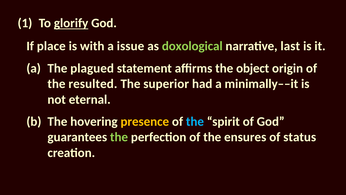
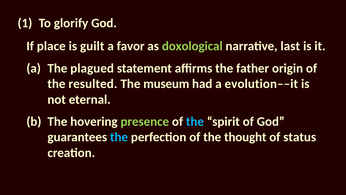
glorify underline: present -> none (71, 23)
with: with -> guilt (92, 46)
issue: issue -> favor (131, 46)
object: object -> father (253, 68)
superior: superior -> museum (166, 84)
minimally––it: minimally––it -> evolution––it (261, 84)
presence colour: yellow -> light green (145, 121)
the colour: light green -> light blue (119, 137)
ensures: ensures -> thought (245, 137)
